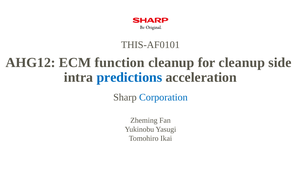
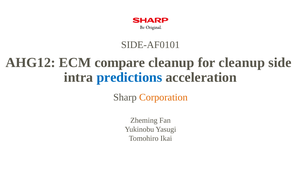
THIS-AF0101: THIS-AF0101 -> SIDE-AF0101 (150, 45)
function: function -> compare (120, 63)
Corporation colour: blue -> orange (163, 97)
